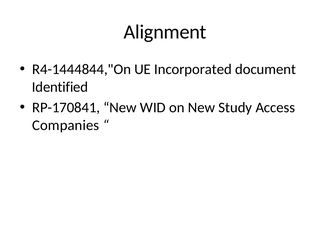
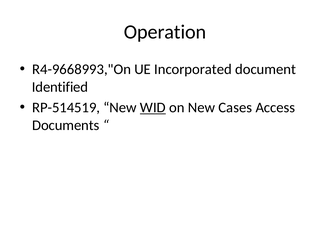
Alignment: Alignment -> Operation (165, 32)
R4-1444844,"On: R4-1444844,"On -> R4-9668993,"On (82, 69)
RP-170841: RP-170841 -> RP-514519 (66, 107)
WID underline: none -> present (153, 107)
Study: Study -> Cases (235, 107)
Companies: Companies -> Documents (66, 125)
